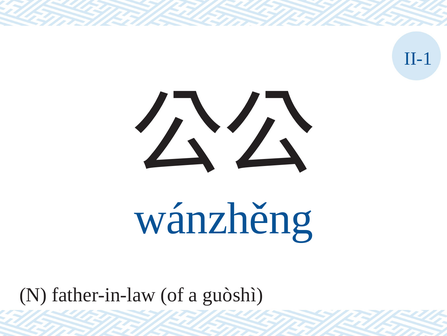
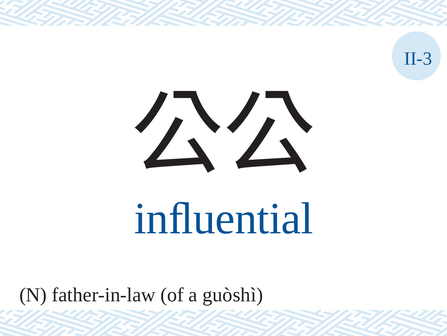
II-1: II-1 -> II-3 (418, 59)
wánzhěng: wánzhěng -> inﬂuential (224, 218)
